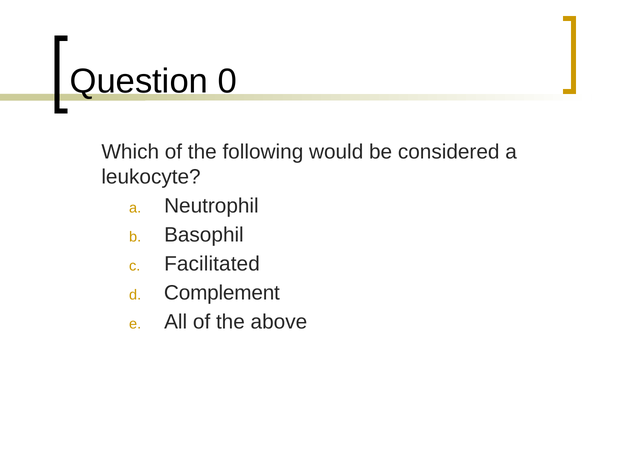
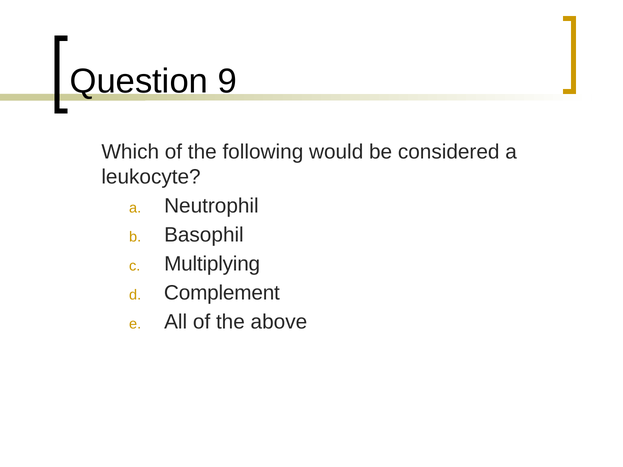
0: 0 -> 9 (227, 81)
Facilitated: Facilitated -> Multiplying (212, 264)
